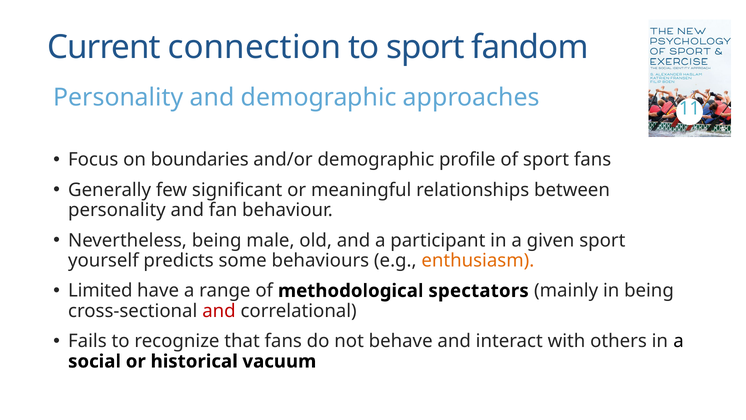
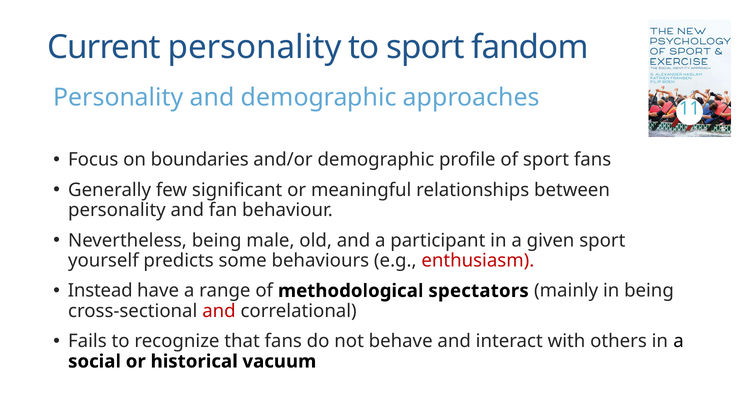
Current connection: connection -> personality (255, 47)
enthusiasm colour: orange -> red (478, 260)
Limited: Limited -> Instead (100, 291)
